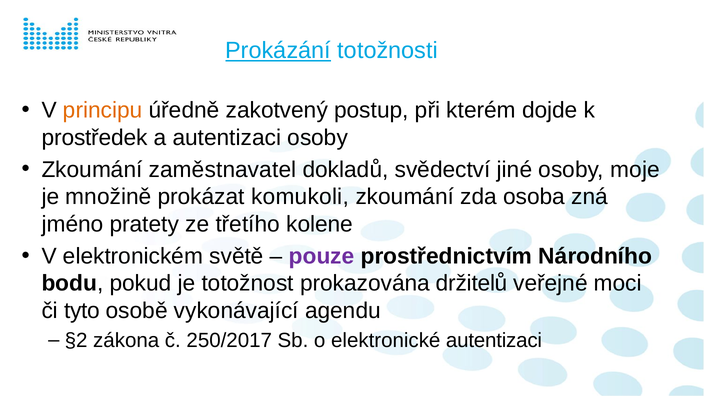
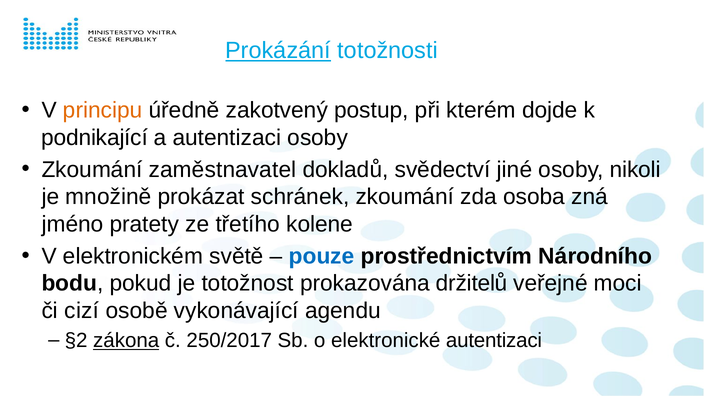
prostředek: prostředek -> podnikající (95, 138)
moje: moje -> nikoli (635, 170)
komukoli: komukoli -> schránek (300, 197)
pouze colour: purple -> blue (322, 256)
tyto: tyto -> cizí (82, 311)
zákona underline: none -> present (126, 341)
